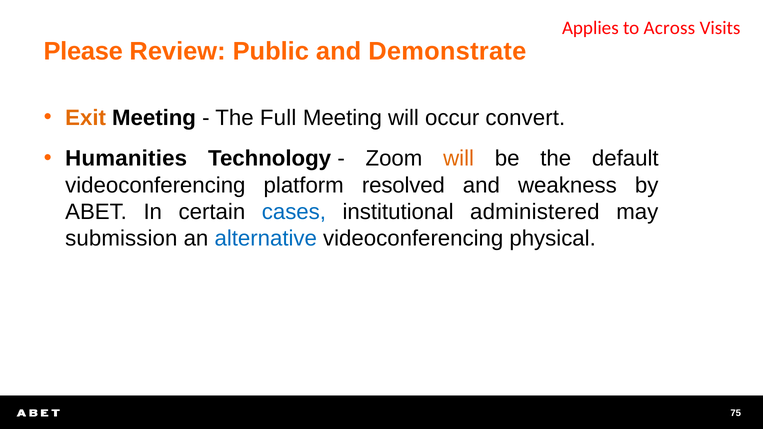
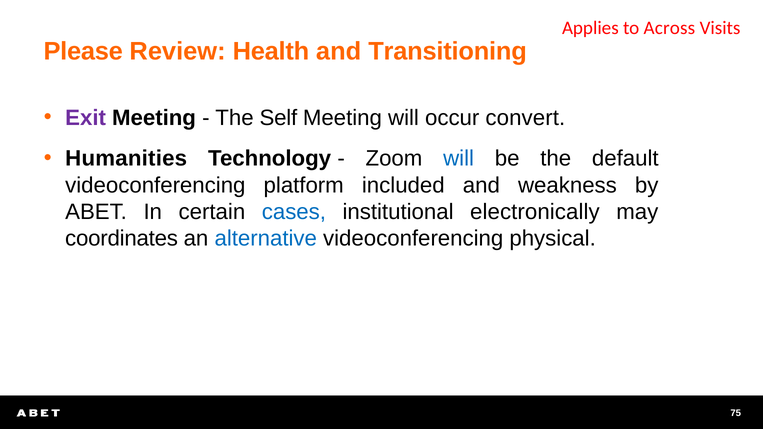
Public: Public -> Health (271, 51)
Demonstrate: Demonstrate -> Transitioning (448, 51)
Exit colour: orange -> purple (86, 118)
Full: Full -> Self (278, 118)
will colour: orange -> blue (459, 159)
resolved: resolved -> included (403, 185)
administered: administered -> electronically (535, 212)
submission: submission -> coordinates (122, 239)
